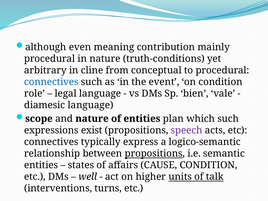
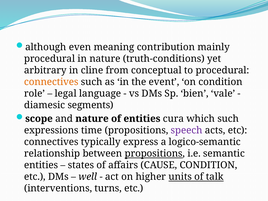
connectives colour: blue -> orange (51, 82)
diamesic language: language -> segments (91, 105)
plan: plan -> cura (173, 119)
exist: exist -> time (92, 130)
